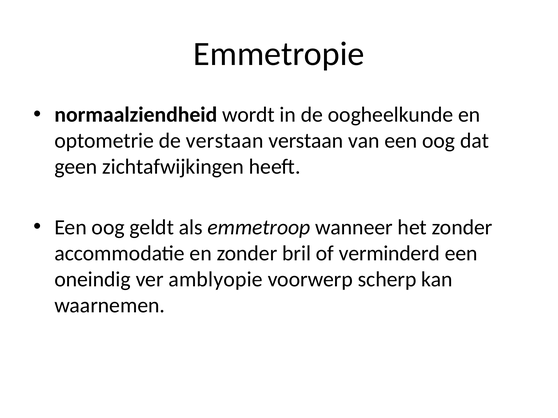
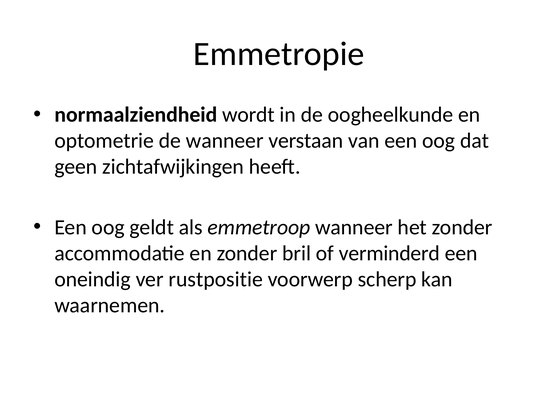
de verstaan: verstaan -> wanneer (225, 141)
amblyopie: amblyopie -> rustpositie (216, 280)
